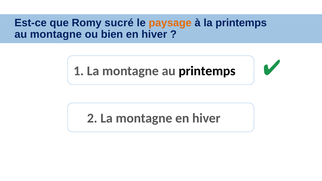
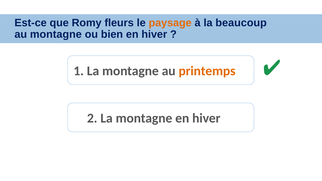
sucré: sucré -> fleurs (119, 23)
la printemps: printemps -> beaucoup (241, 23)
printemps colour: black -> orange (207, 71)
